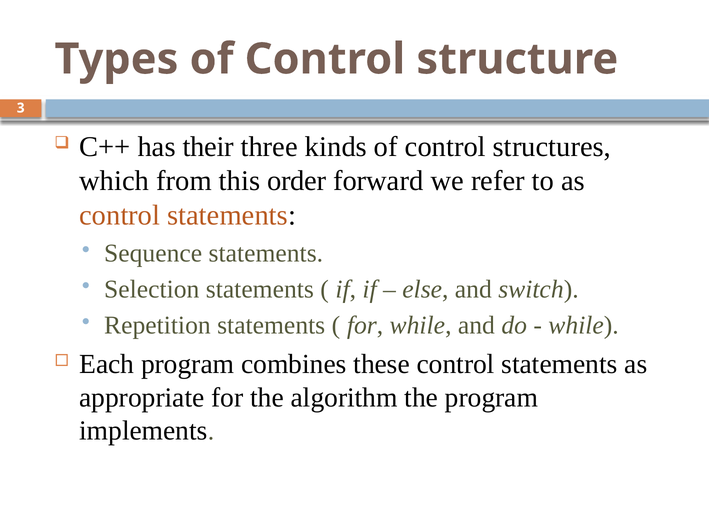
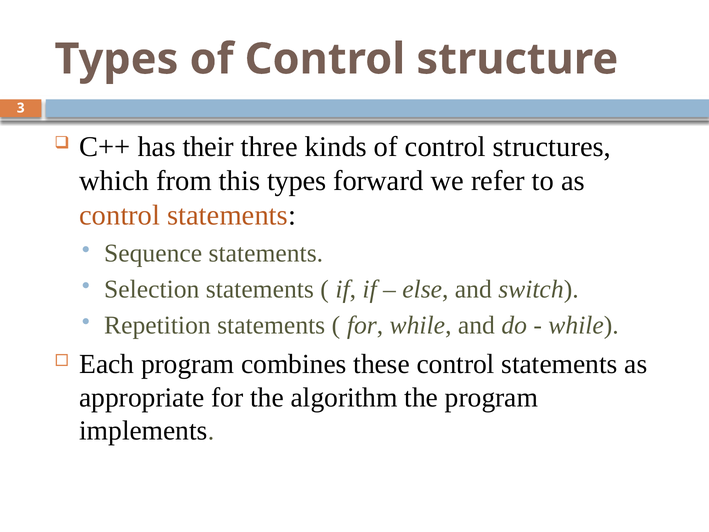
this order: order -> types (297, 181)
